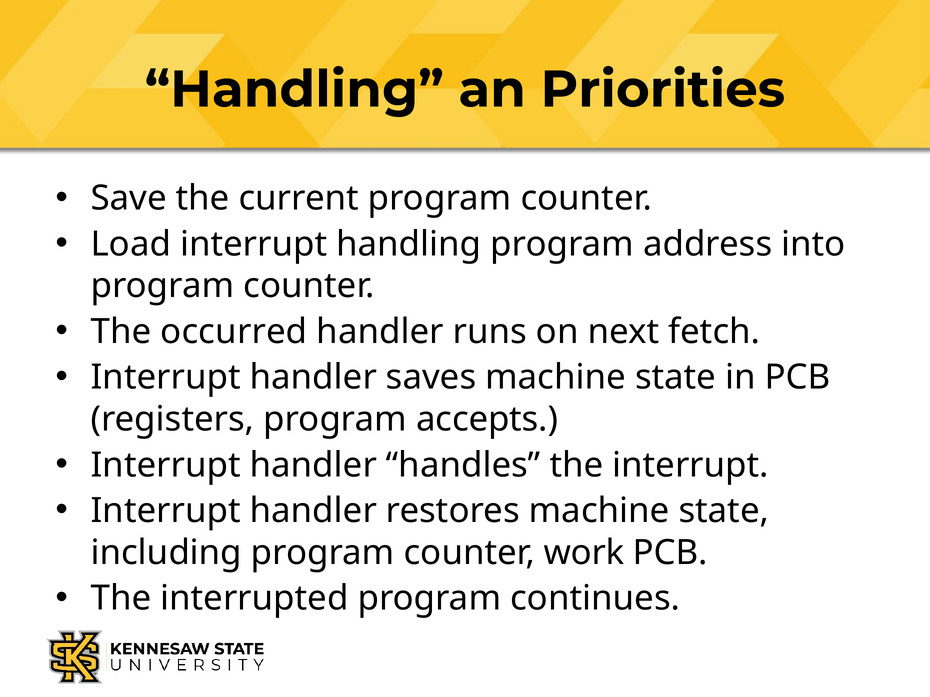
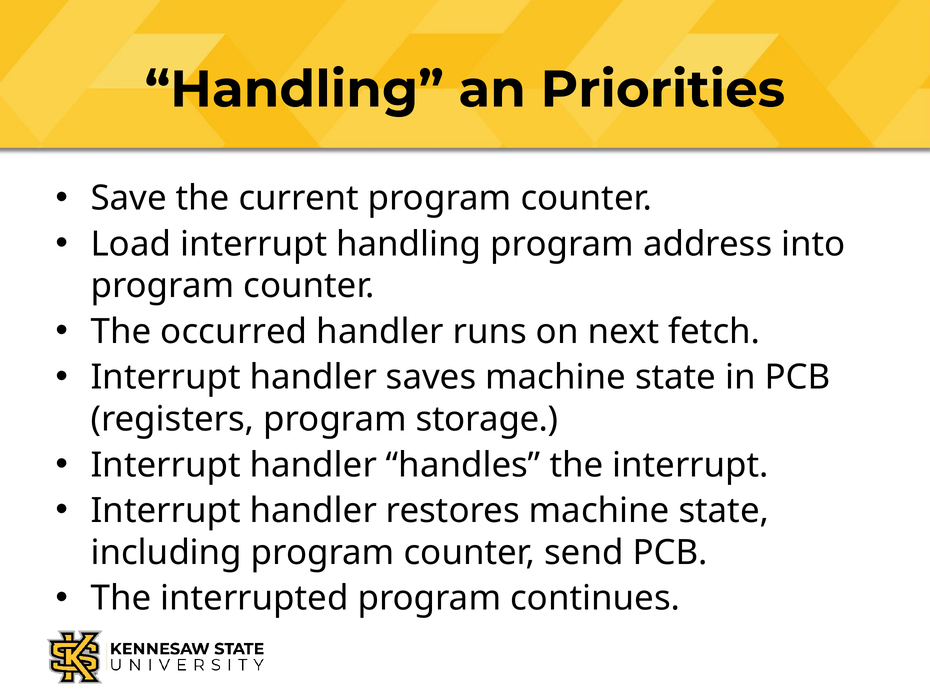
accepts: accepts -> storage (487, 420)
work: work -> send (584, 553)
